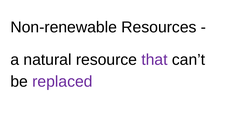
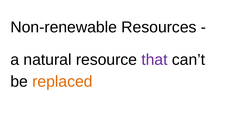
replaced colour: purple -> orange (62, 81)
